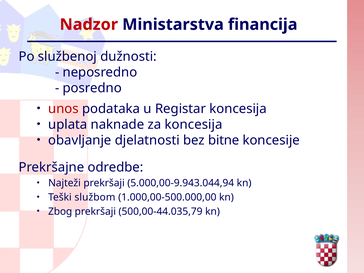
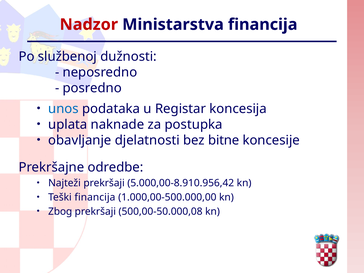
unos colour: red -> blue (63, 109)
za koncesija: koncesija -> postupka (194, 125)
5.000,00-9.943.044,94: 5.000,00-9.943.044,94 -> 5.000,00-8.910.956,42 (181, 183)
Teški službom: službom -> financija (95, 197)
500,00-44.035,79: 500,00-44.035,79 -> 500,00-50.000,08 (161, 211)
